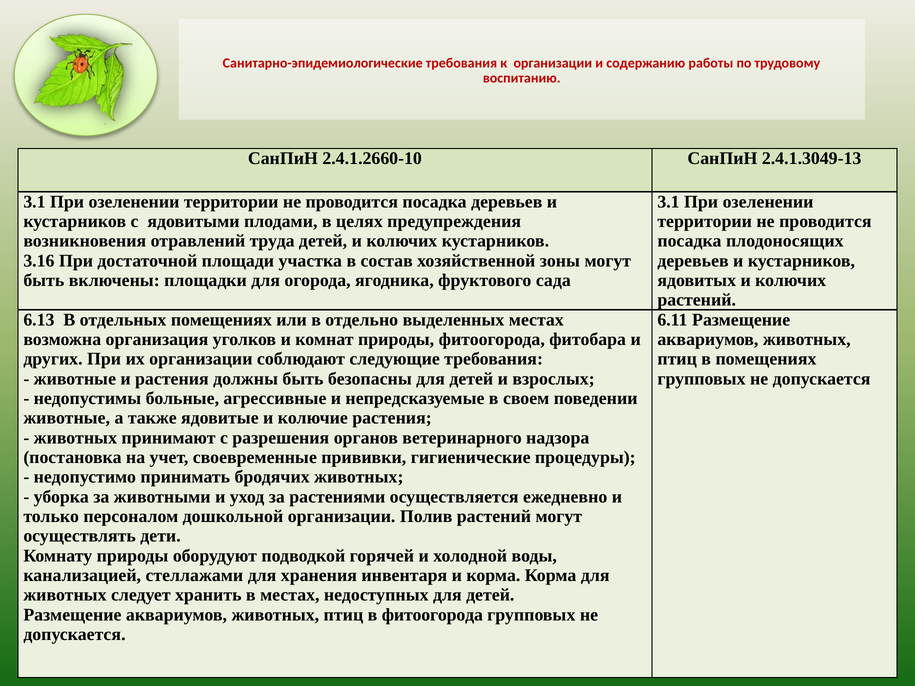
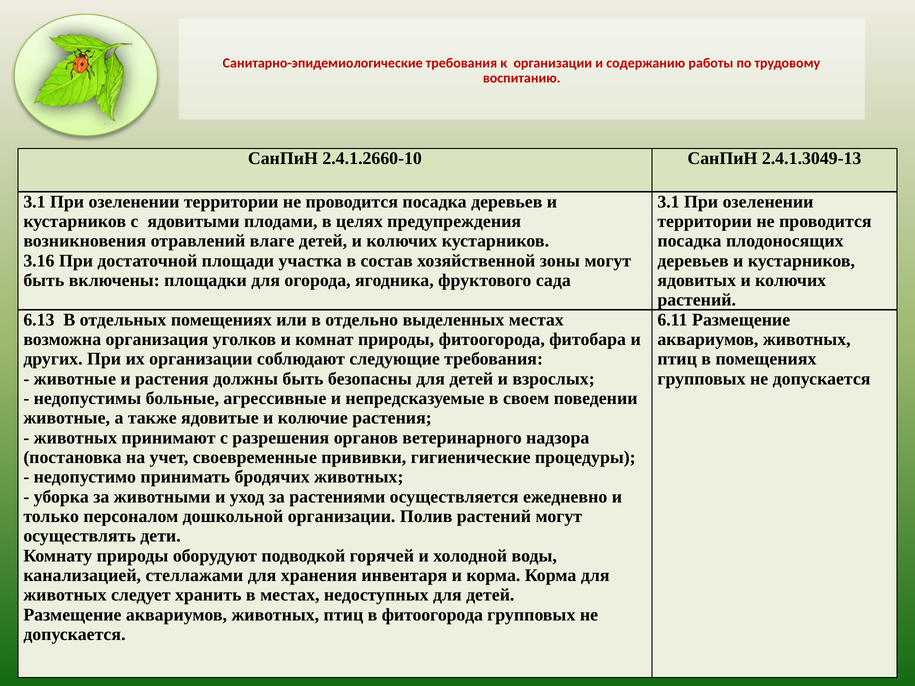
труда: труда -> влаге (272, 241)
